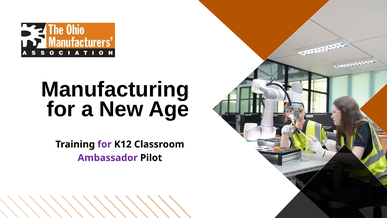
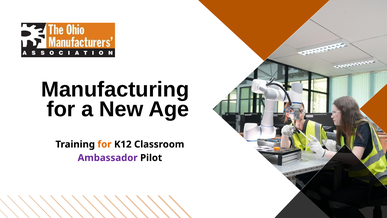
for colour: purple -> orange (105, 144)
